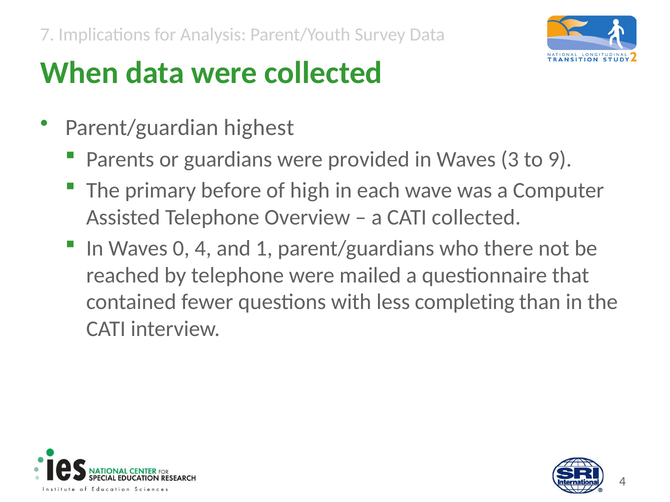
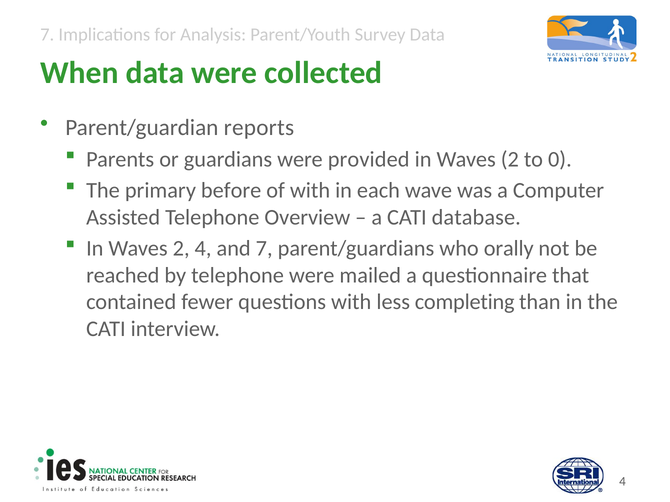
highest: highest -> reports (259, 128)
3: 3 -> 2 (510, 159)
9: 9 -> 0 (560, 159)
of high: high -> with (310, 191)
CATI collected: collected -> database (476, 217)
0: 0 -> 2 (181, 249)
and 1: 1 -> 7 (264, 249)
there: there -> orally (509, 249)
